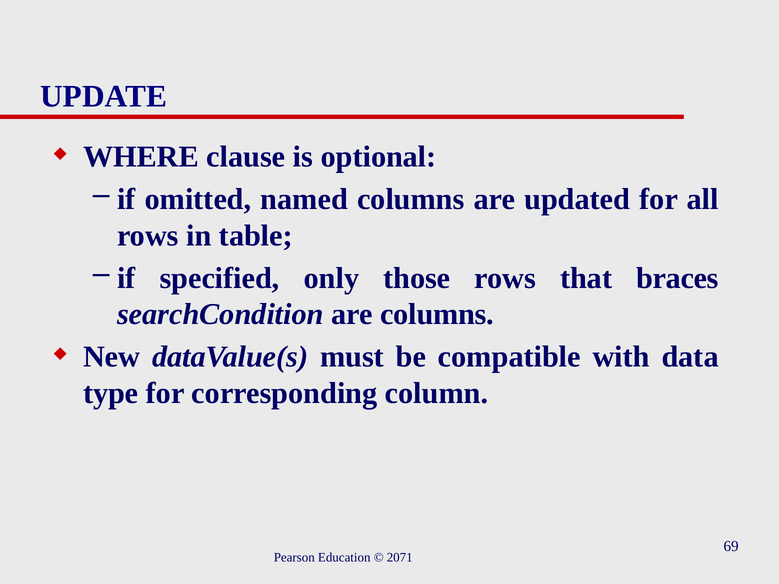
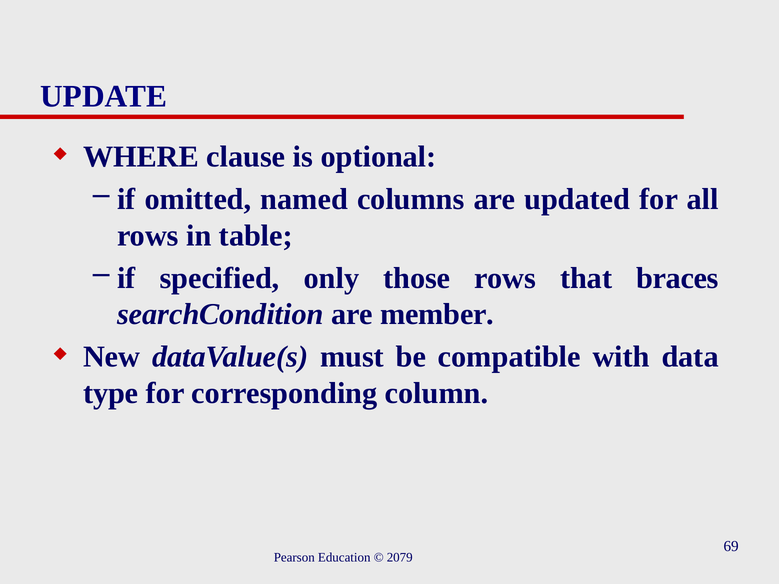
are columns: columns -> member (437, 315)
2071: 2071 -> 2079 (400, 558)
